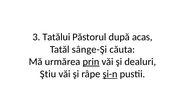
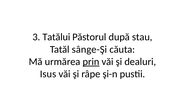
acas: acas -> stau (142, 37)
Ştiu: Ştiu -> Isus (48, 74)
şi-n underline: present -> none (110, 74)
